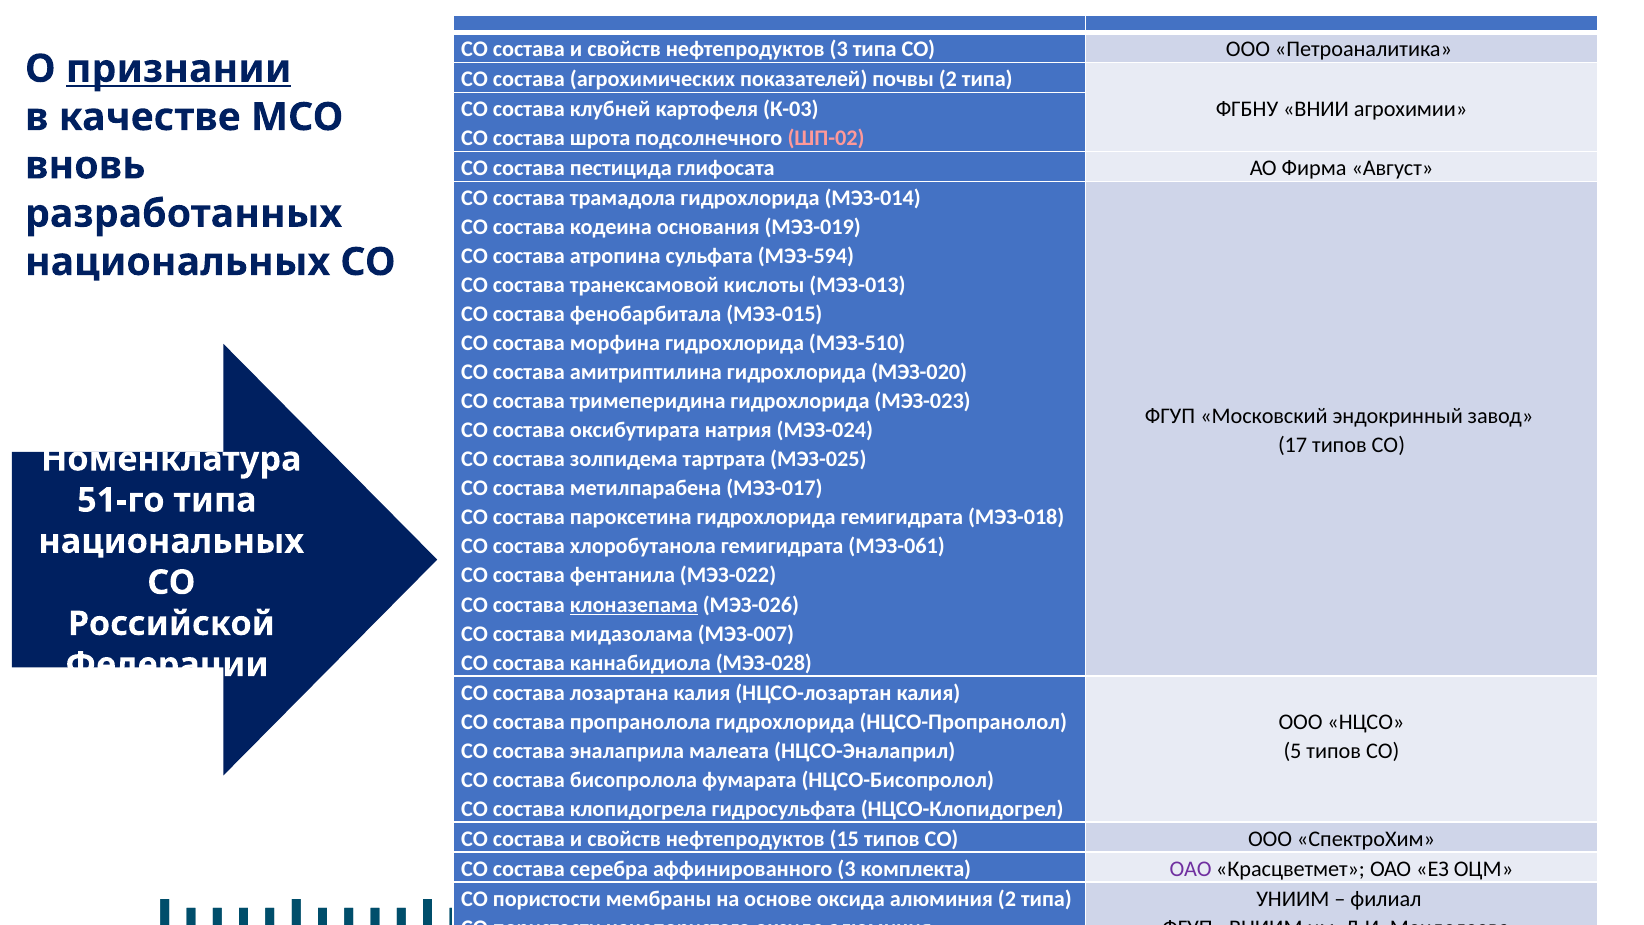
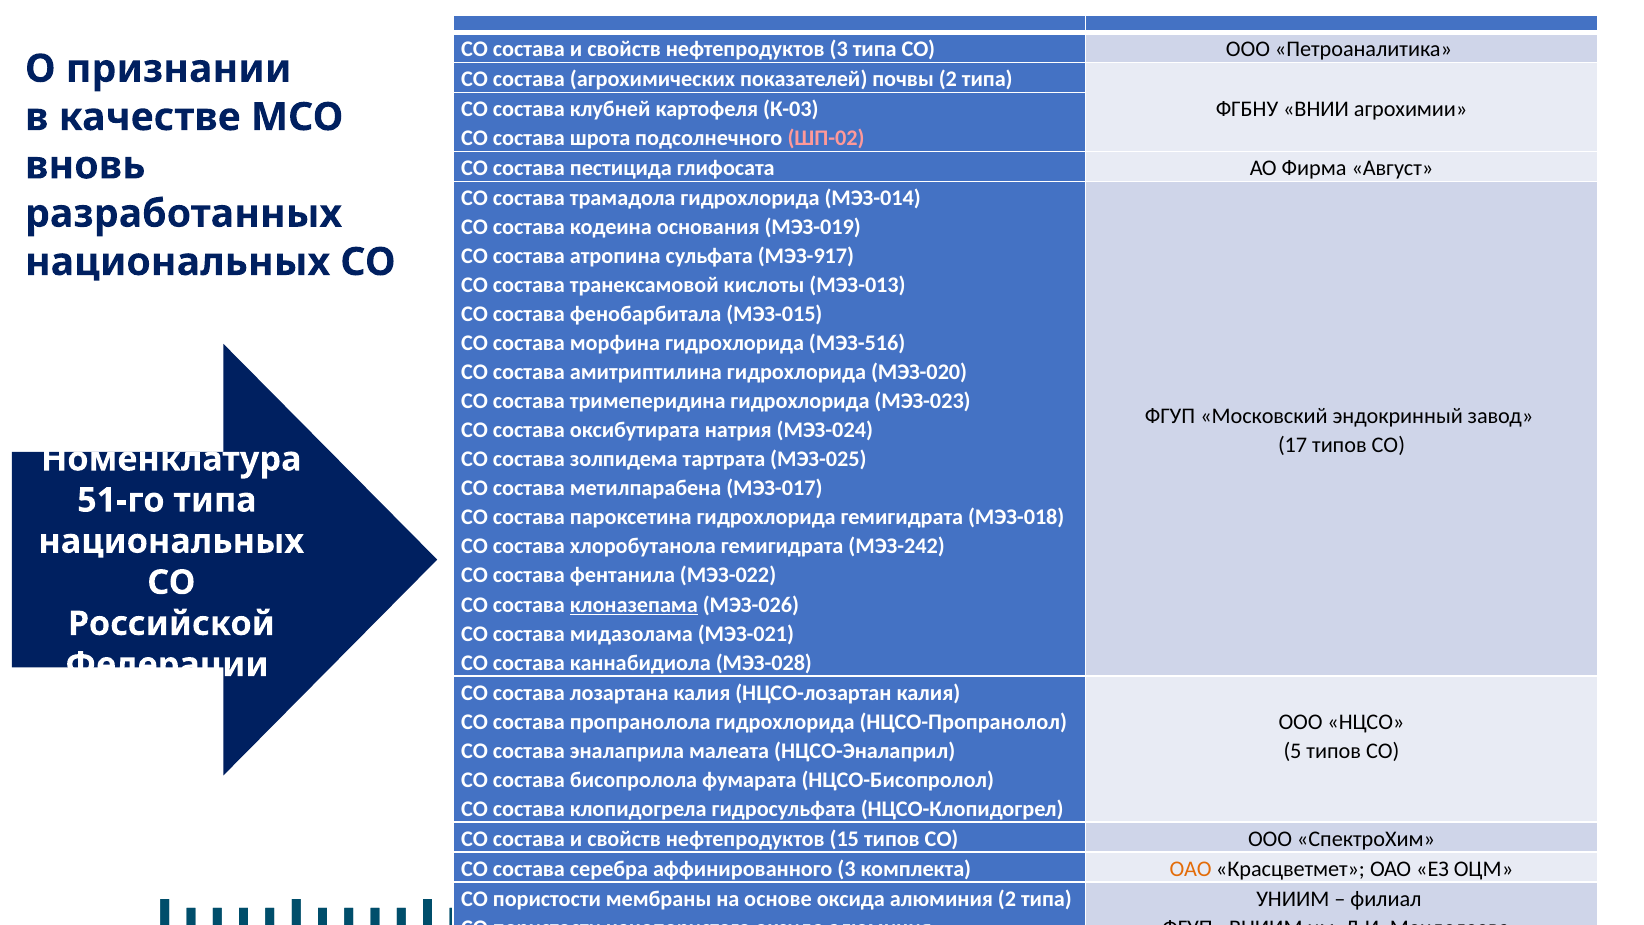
признании underline: present -> none (179, 69)
МЭЗ-594: МЭЗ-594 -> МЭЗ-917 (806, 256)
МЭЗ-510: МЭЗ-510 -> МЭЗ-516 (857, 343)
МЭЗ-061: МЭЗ-061 -> МЭЗ-242 (897, 546)
МЭЗ-007: МЭЗ-007 -> МЭЗ-021 (746, 634)
ОАО colour: purple -> orange (1191, 869)
